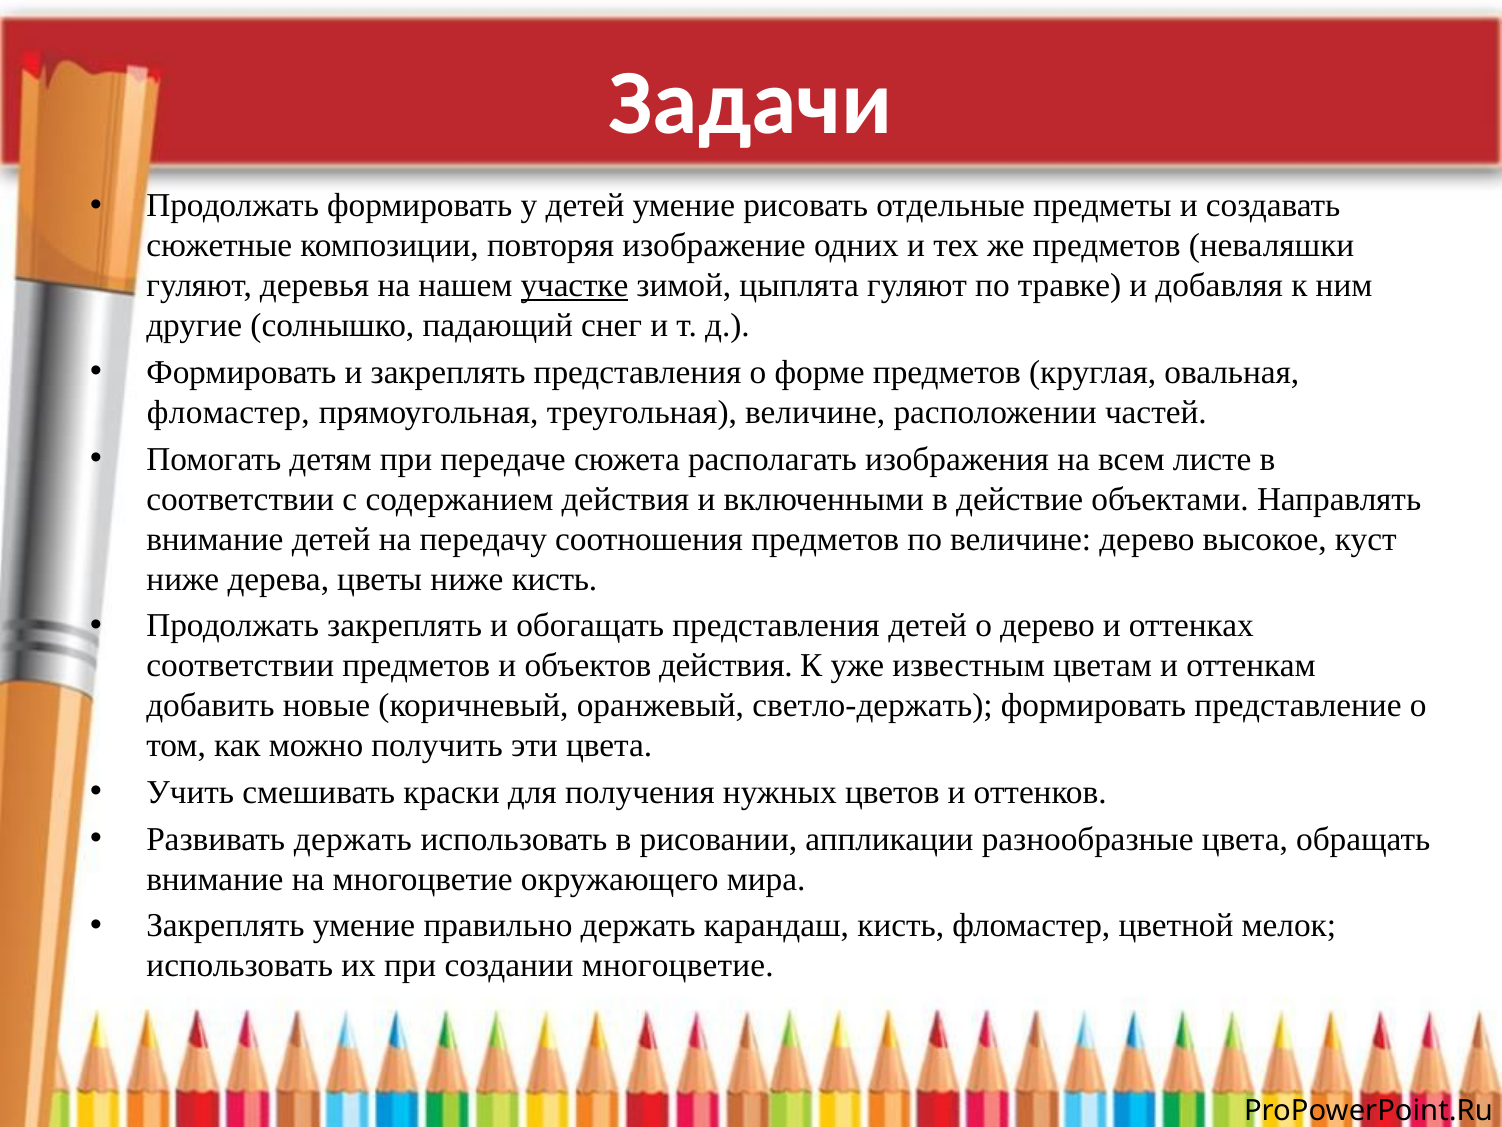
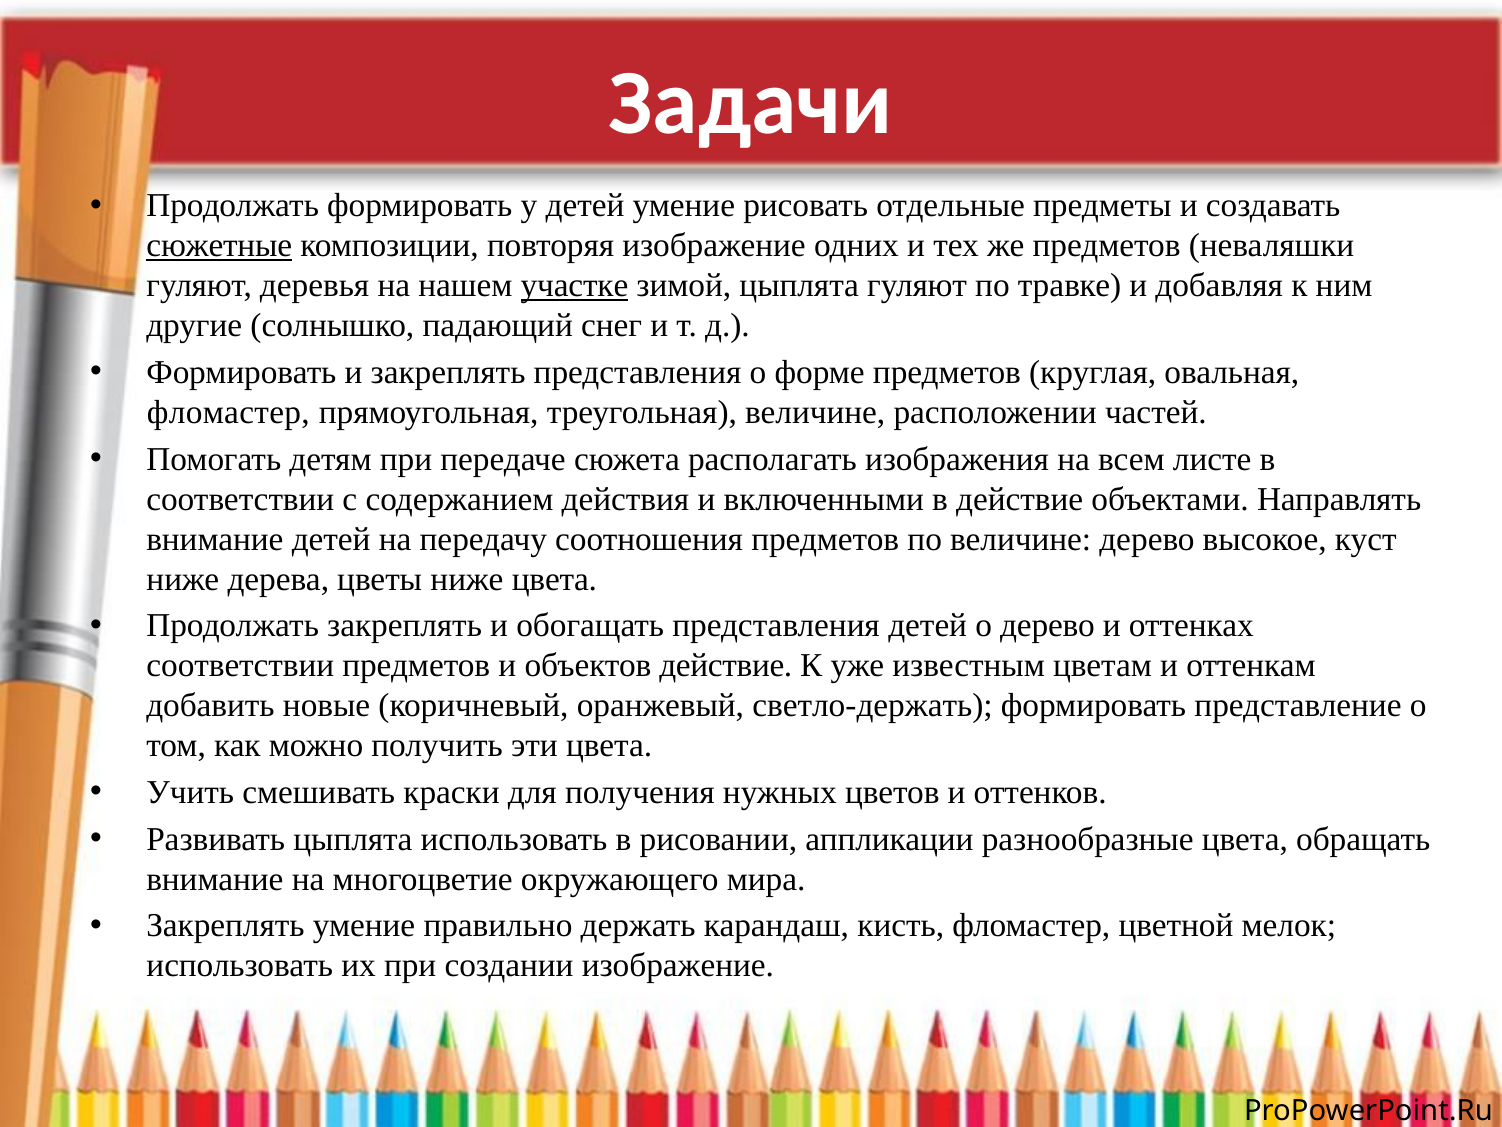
сюжетные underline: none -> present (219, 246)
ниже кисть: кисть -> цвета (554, 579)
объектов действия: действия -> действие (726, 666)
Развивать держать: держать -> цыплята (353, 839)
создании многоцветие: многоцветие -> изображение (678, 965)
